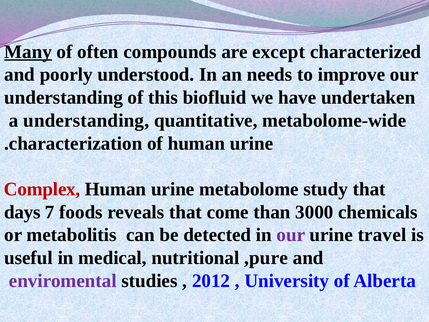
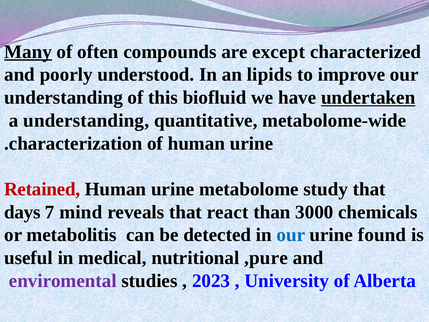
needs: needs -> lipids (269, 75)
undertaken underline: none -> present (368, 98)
Complex: Complex -> Retained (42, 189)
foods: foods -> mind (81, 212)
come: come -> react (228, 212)
our colour: purple -> blue (291, 235)
travel: travel -> found (382, 235)
2012: 2012 -> 2023 (211, 281)
